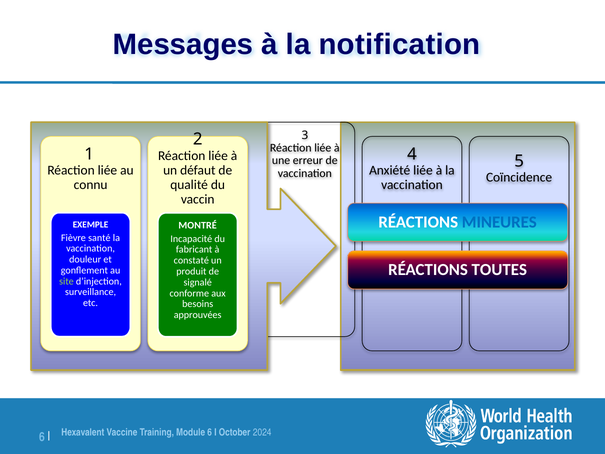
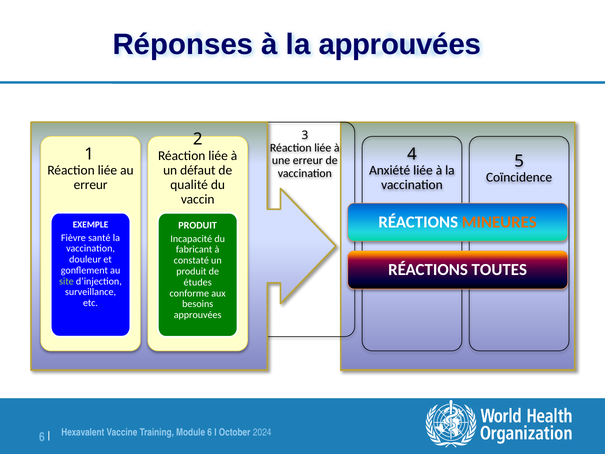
Messages: Messages -> Réponses (183, 44)
la notification: notification -> approuvées (400, 44)
connu: connu -> erreur (91, 185)
MINEURES colour: blue -> orange (499, 222)
MONTRÉ: MONTRÉ -> PRODUIT (198, 225)
signalé: signalé -> études (198, 282)
